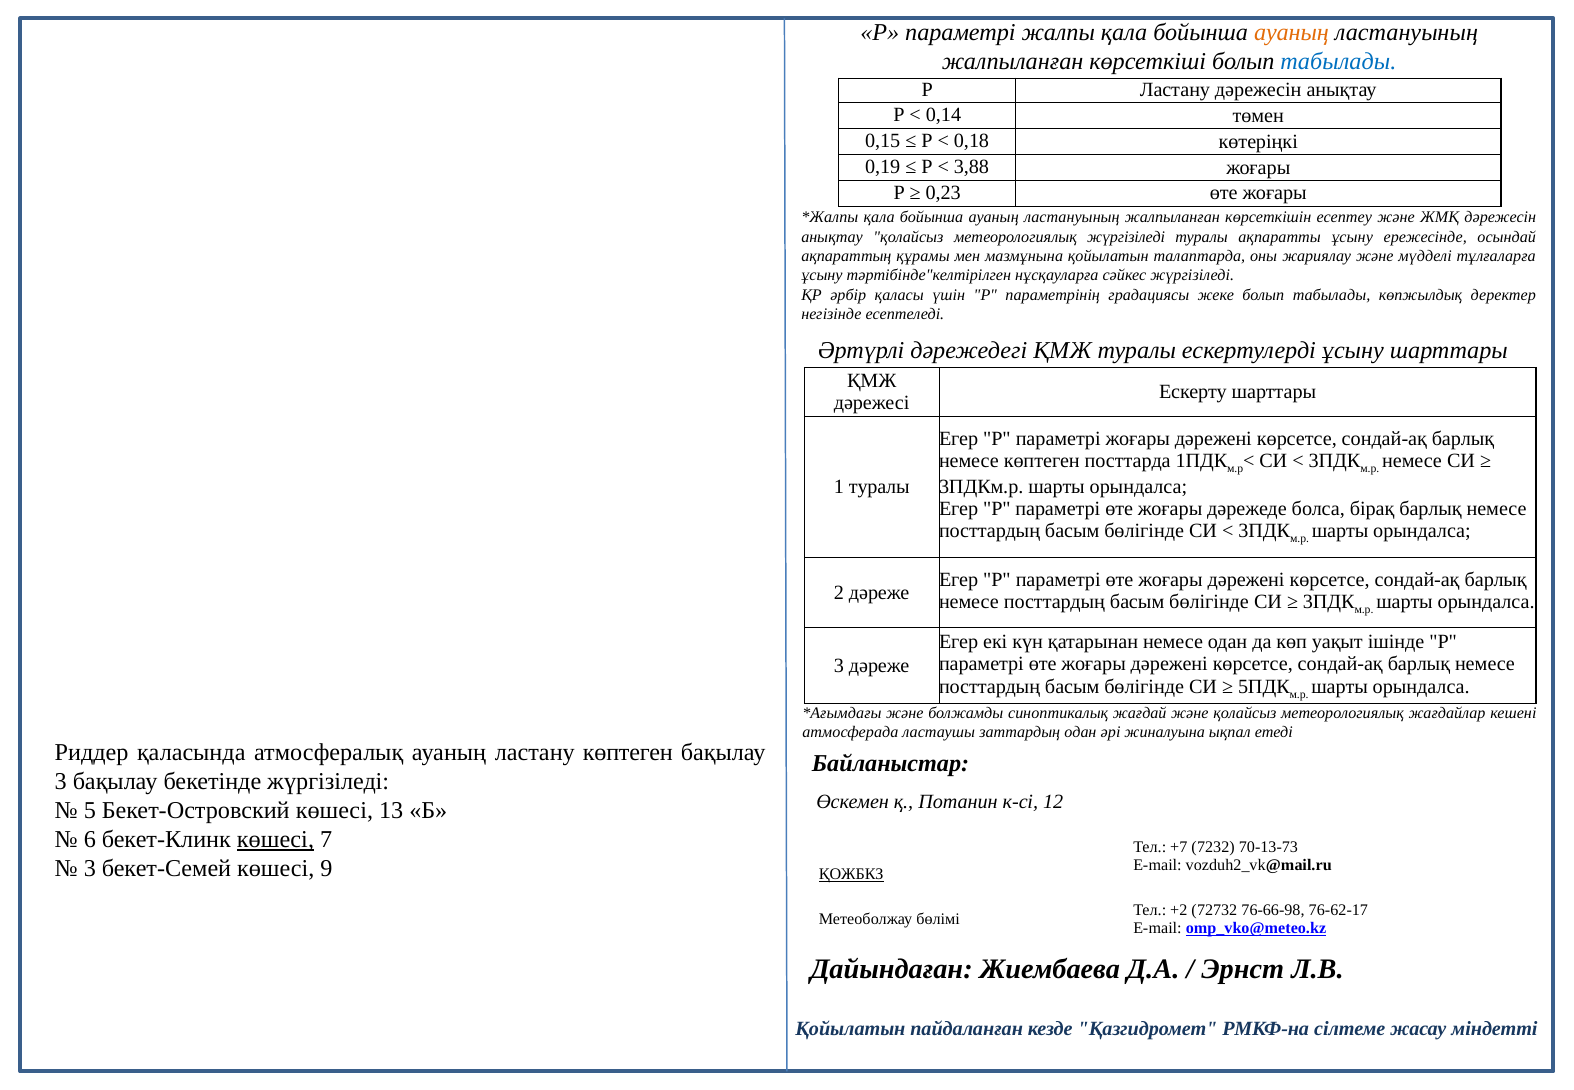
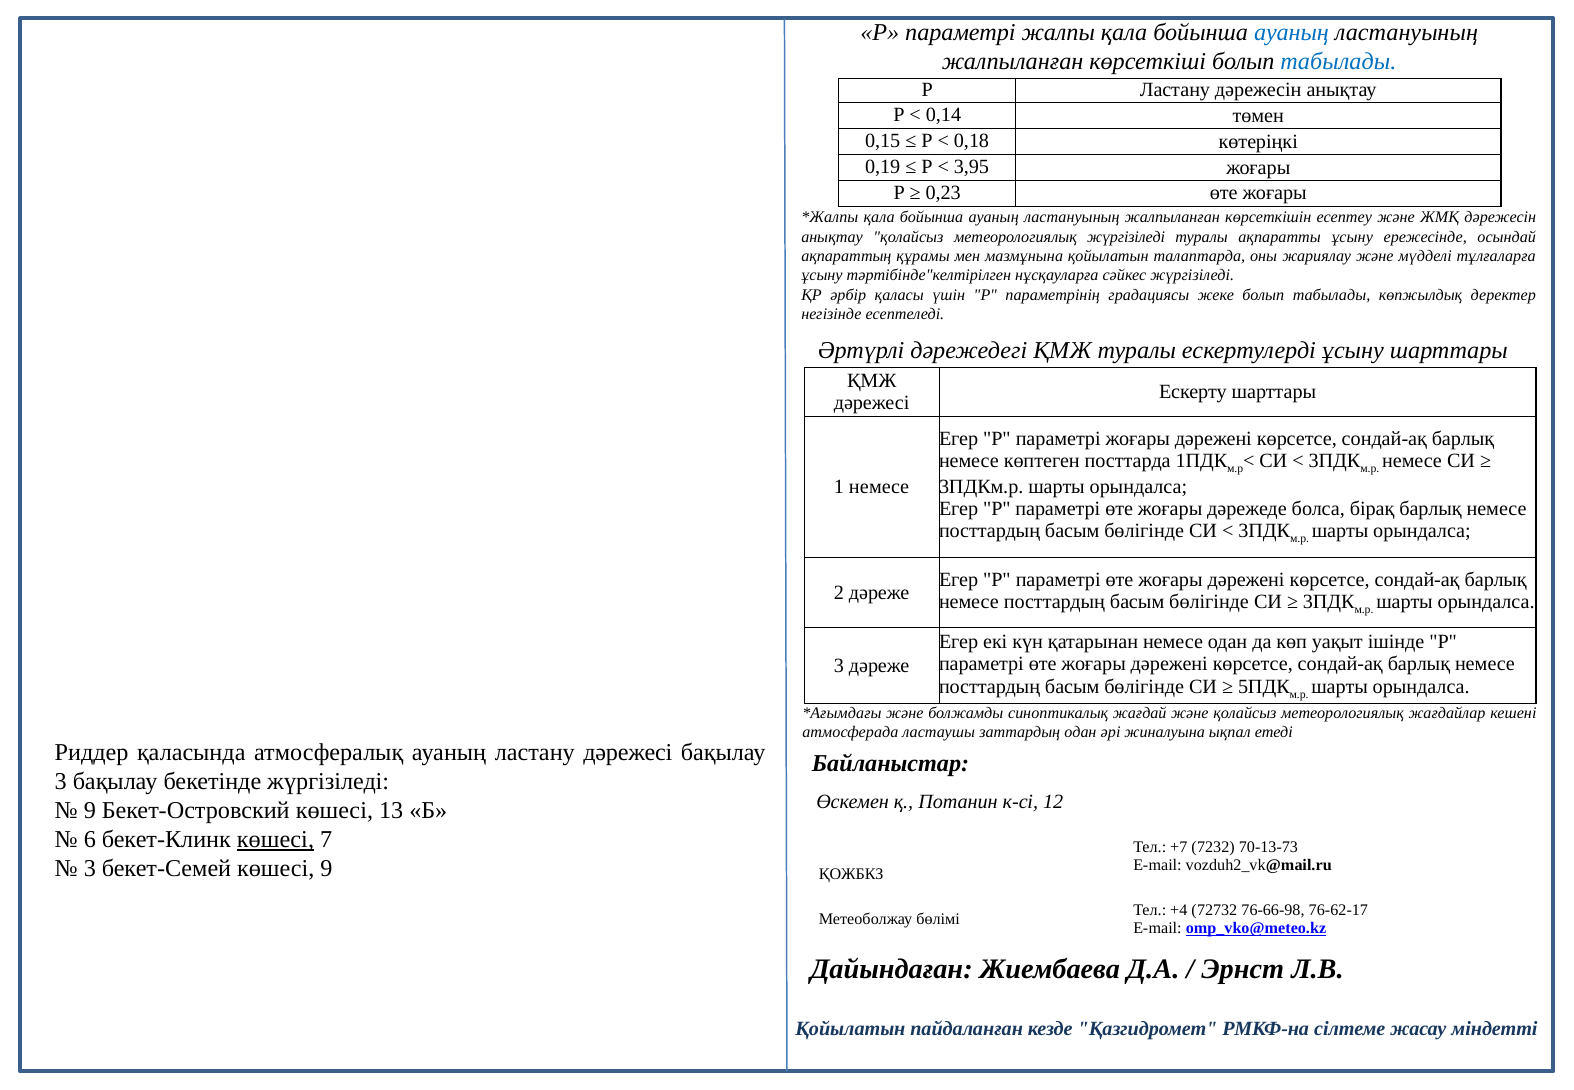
ауаның colour: orange -> blue (1292, 32)
3,88: 3,88 -> 3,95 (971, 167)
1 туралы: туралы -> немесе (879, 486)
ластану көптеген: көптеген -> дәрежесі (628, 752)
5: 5 -> 9 (90, 810)
ҚОЖБКЗ underline: present -> none (851, 874)
+2: +2 -> +4 (1179, 910)
